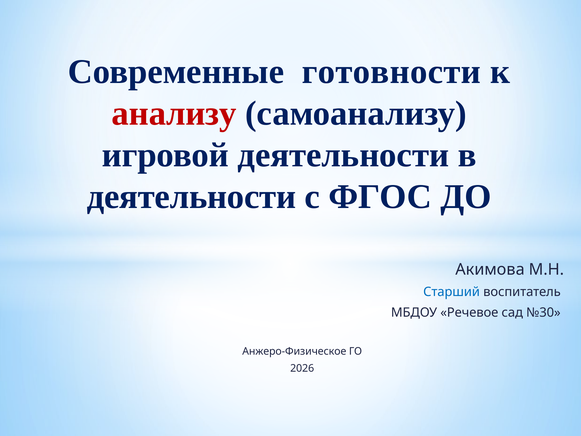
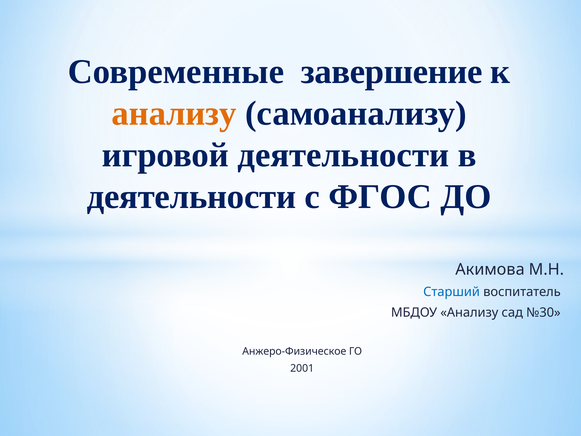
готовности: готовности -> завершение (392, 72)
анализу colour: red -> orange (174, 113)
МБДОУ Речевое: Речевое -> Анализу (469, 312)
2026: 2026 -> 2001 (302, 368)
